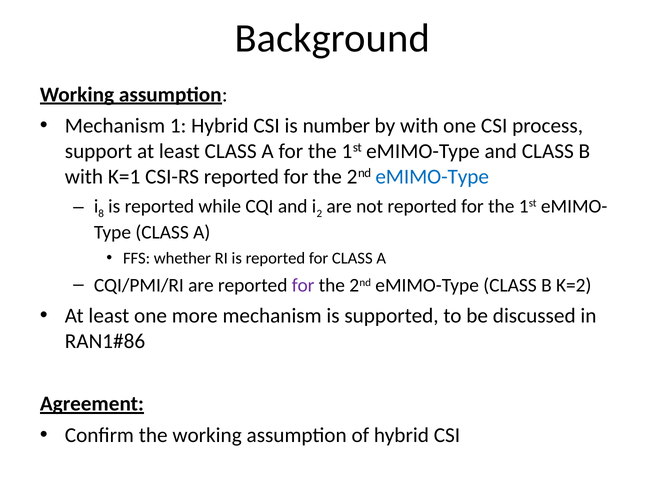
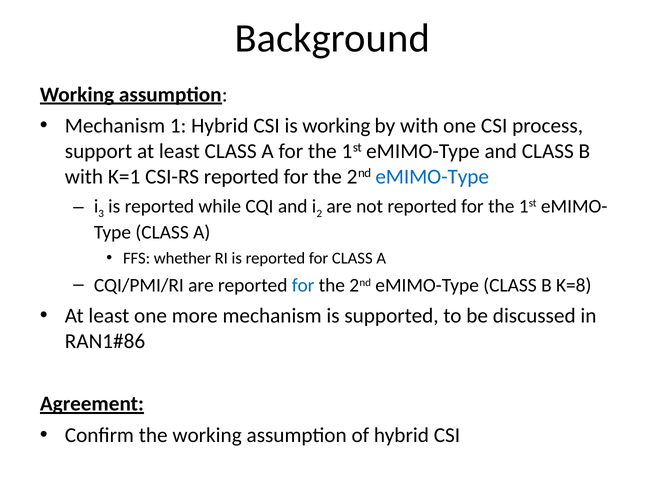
is number: number -> working (336, 126)
8: 8 -> 3 (101, 214)
for colour: purple -> blue (303, 286)
K=2: K=2 -> K=8 (574, 286)
